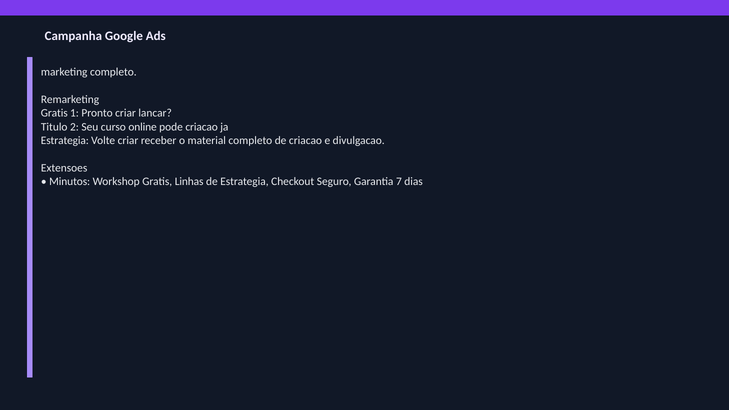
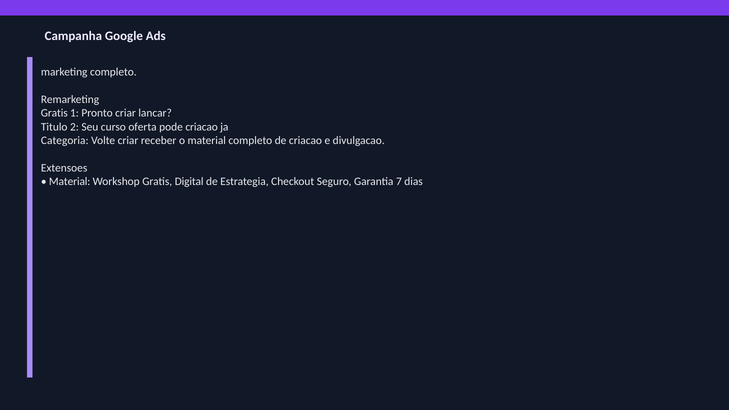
online: online -> oferta (143, 127)
Estrategia: Estrategia -> Categoria (65, 140)
Minutos: Minutos -> Material (70, 181)
Linhas: Linhas -> Digital (189, 181)
